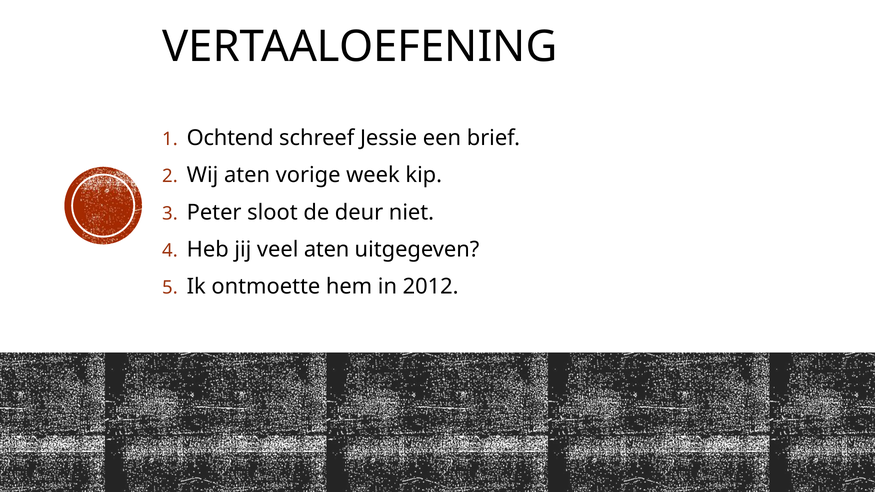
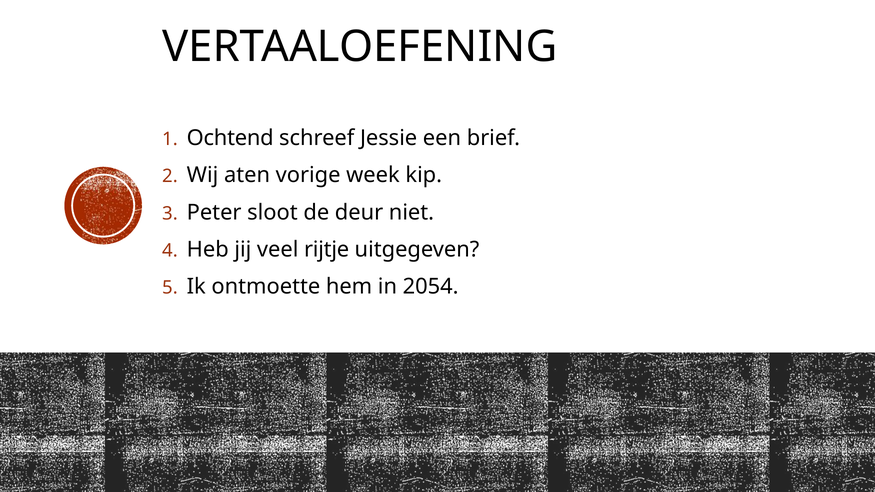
veel aten: aten -> rijtje (327, 250)
2012: 2012 -> 2054 (431, 287)
